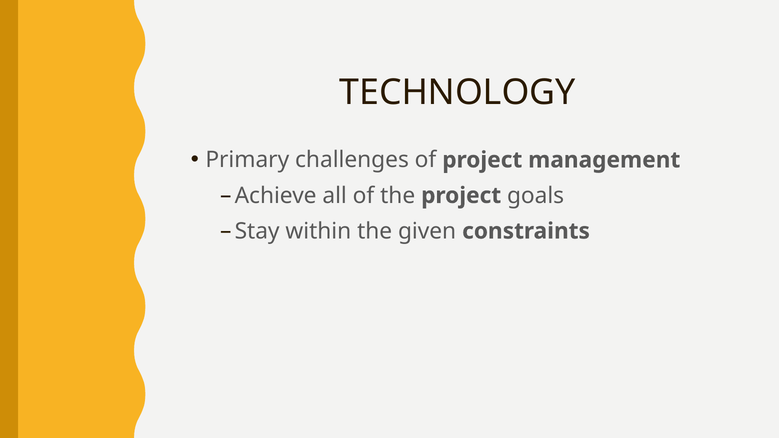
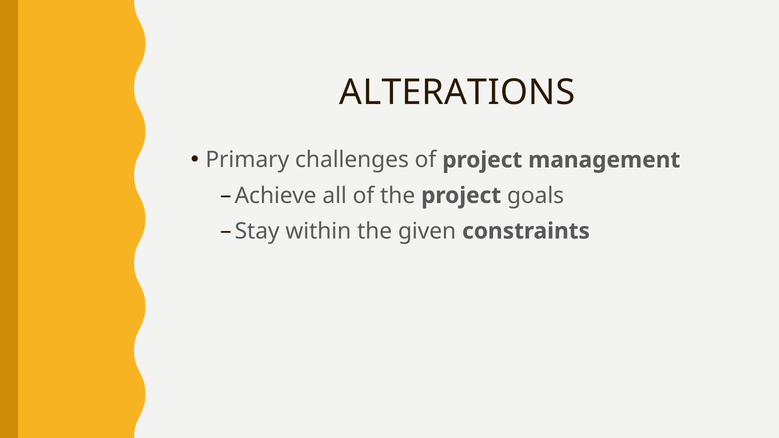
TECHNOLOGY: TECHNOLOGY -> ALTERATIONS (457, 92)
